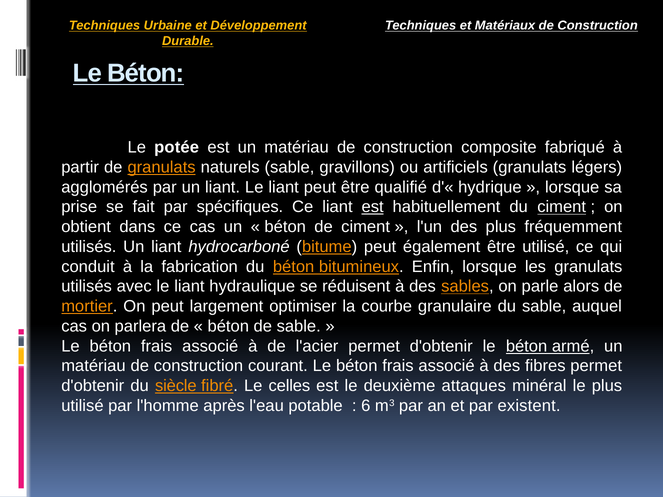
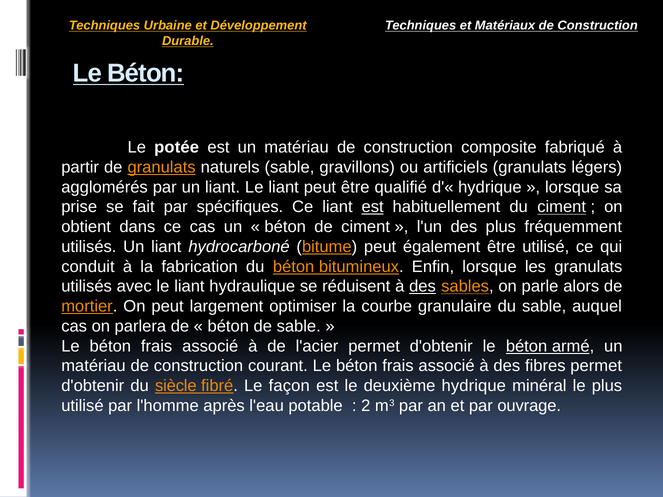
des underline: none -> present (423, 287)
celles: celles -> façon (289, 386)
deuxième attaques: attaques -> hydrique (474, 386)
6: 6 -> 2 (366, 406)
existent: existent -> ouvrage (529, 406)
